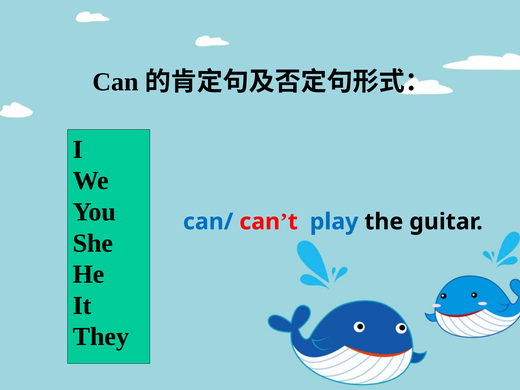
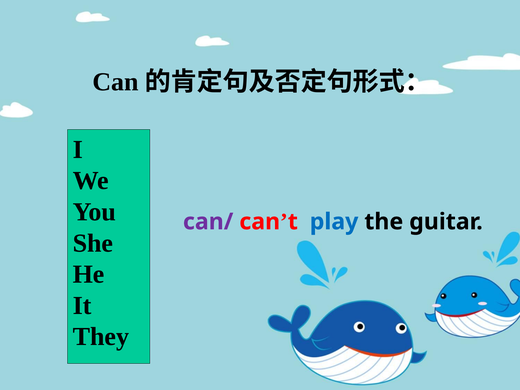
can/ colour: blue -> purple (208, 222)
